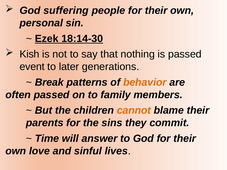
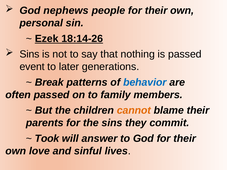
suffering: suffering -> nephews (66, 11)
18:14-30: 18:14-30 -> 18:14-26 (82, 39)
Kish: Kish -> Sins (29, 54)
behavior colour: orange -> blue (145, 82)
Time: Time -> Took (47, 139)
